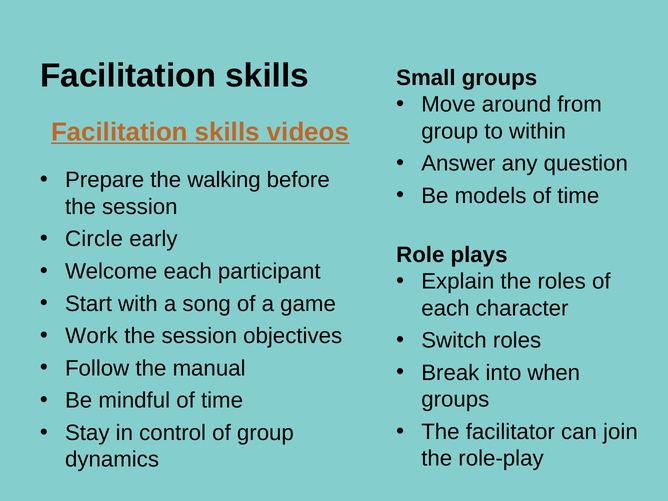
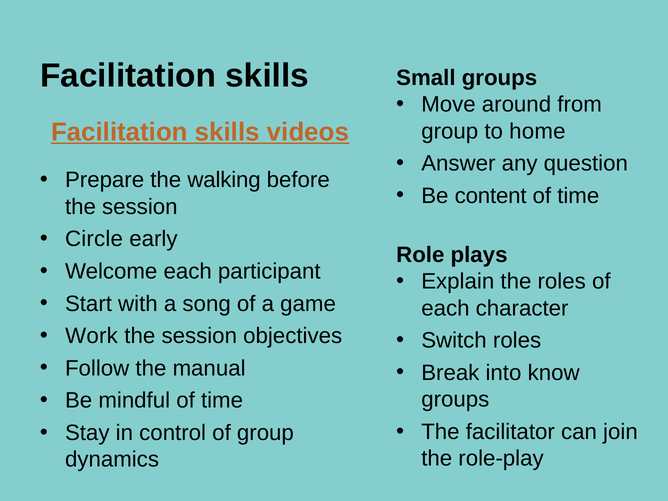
within: within -> home (537, 131)
models: models -> content (491, 196)
when: when -> know (554, 373)
